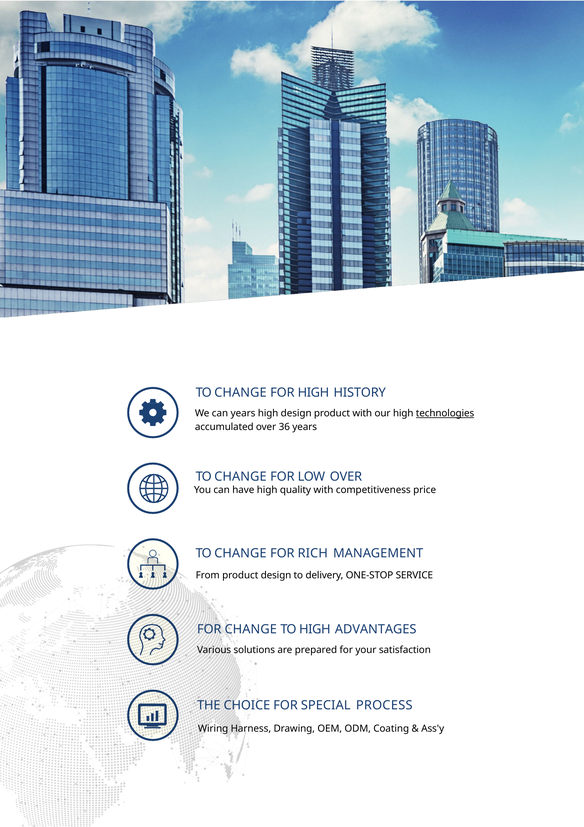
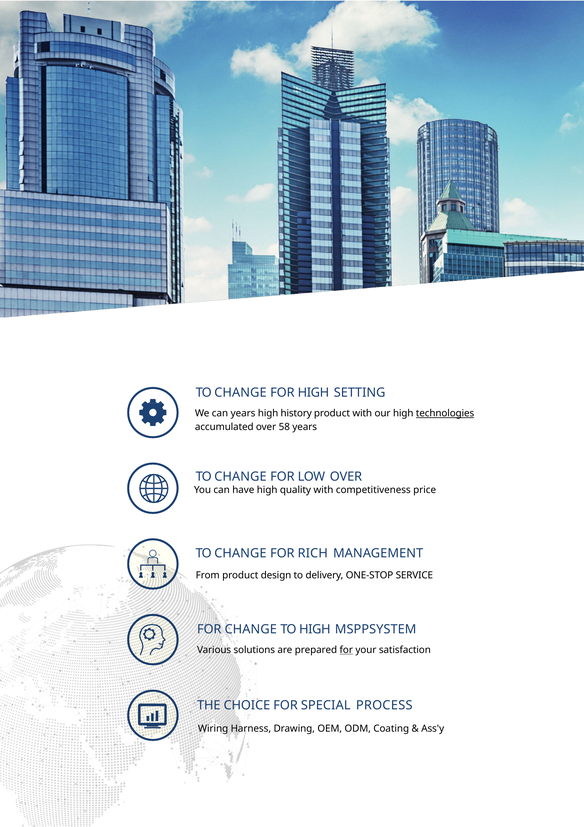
HISTORY: HISTORY -> SETTING (360, 393)
high design: design -> history (296, 413)
36: 36 -> 58 (284, 427)
ADVANTAGES: ADVANTAGES -> MSPPSYSTEM (376, 629)
for underline: none -> present (346, 650)
